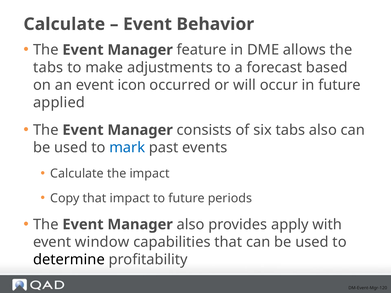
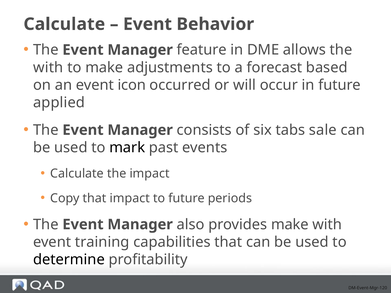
tabs: tabs -> with (48, 68)
tabs also: also -> sale (323, 130)
mark colour: blue -> black (127, 148)
provides apply: apply -> make (290, 225)
window: window -> training (102, 242)
